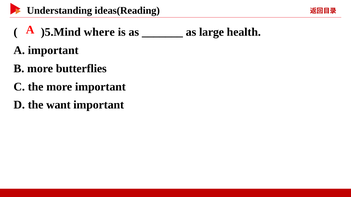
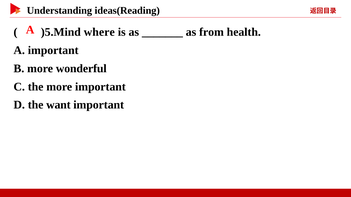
large: large -> from (211, 32)
butterflies: butterflies -> wonderful (81, 69)
